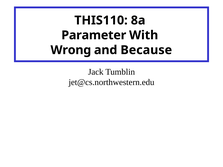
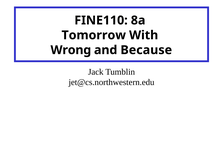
THIS110: THIS110 -> FINE110 (101, 20)
Parameter: Parameter -> Tomorrow (94, 35)
